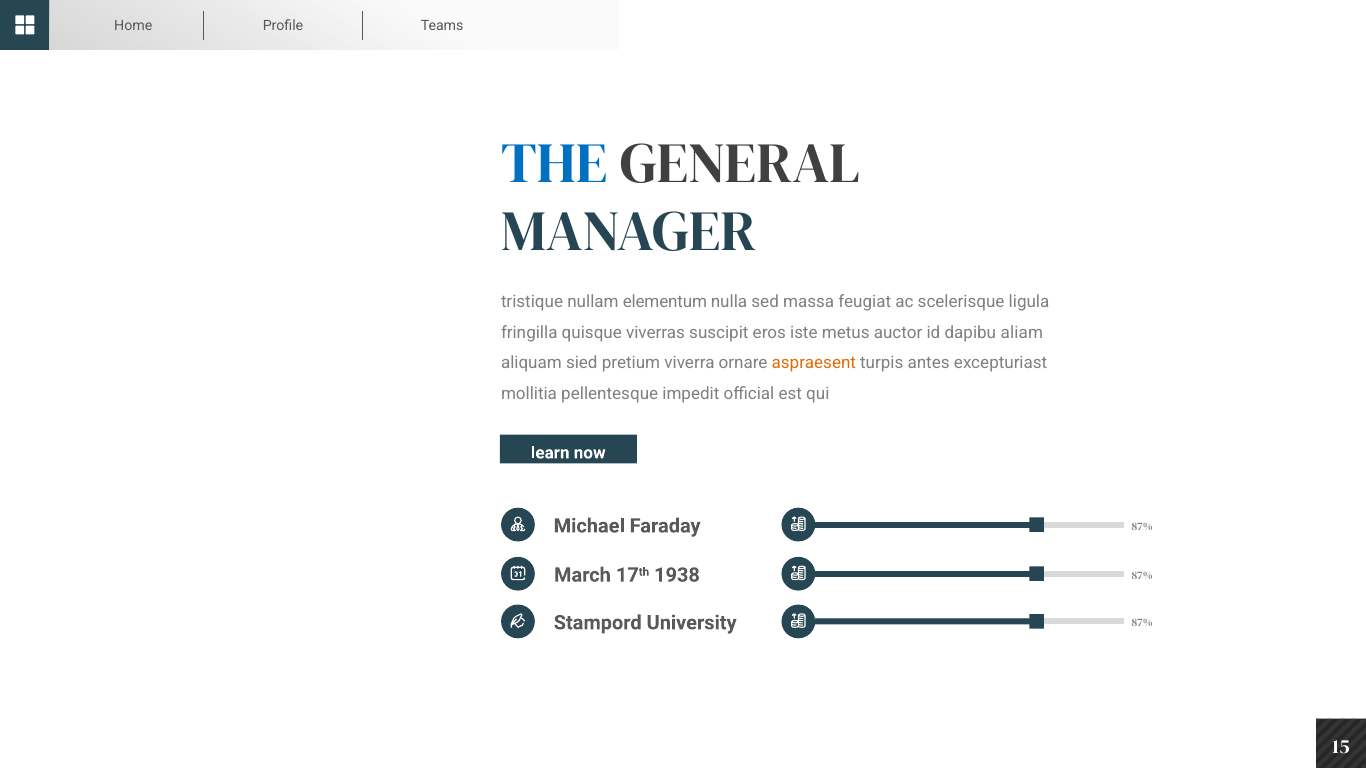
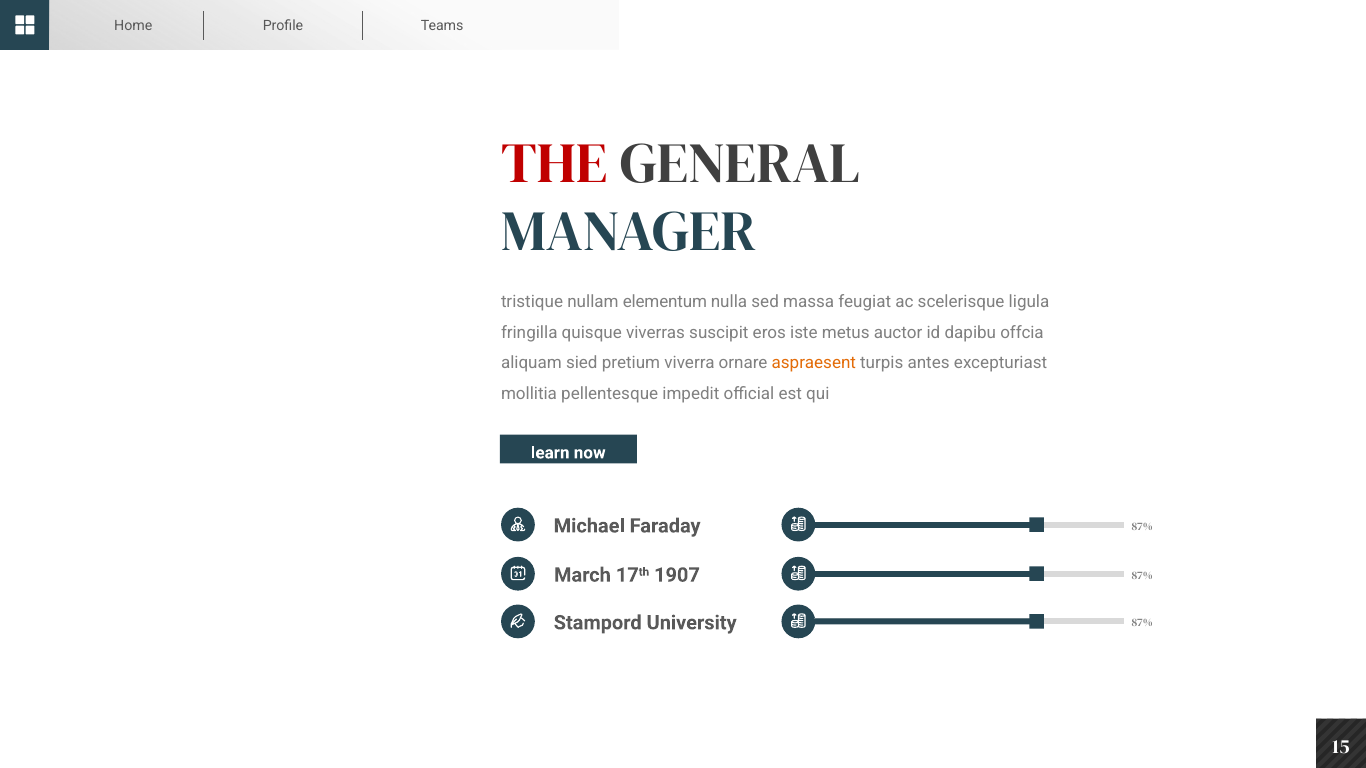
THE colour: blue -> red (554, 164)
aliam: aliam -> offcia (1022, 333)
1938: 1938 -> 1907 (677, 575)
